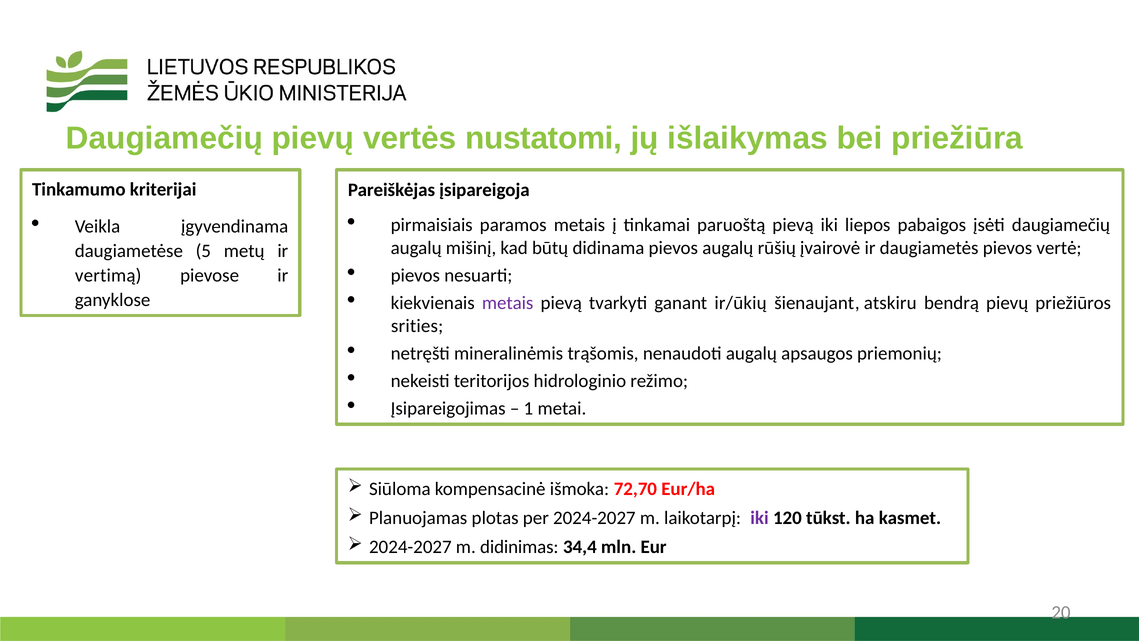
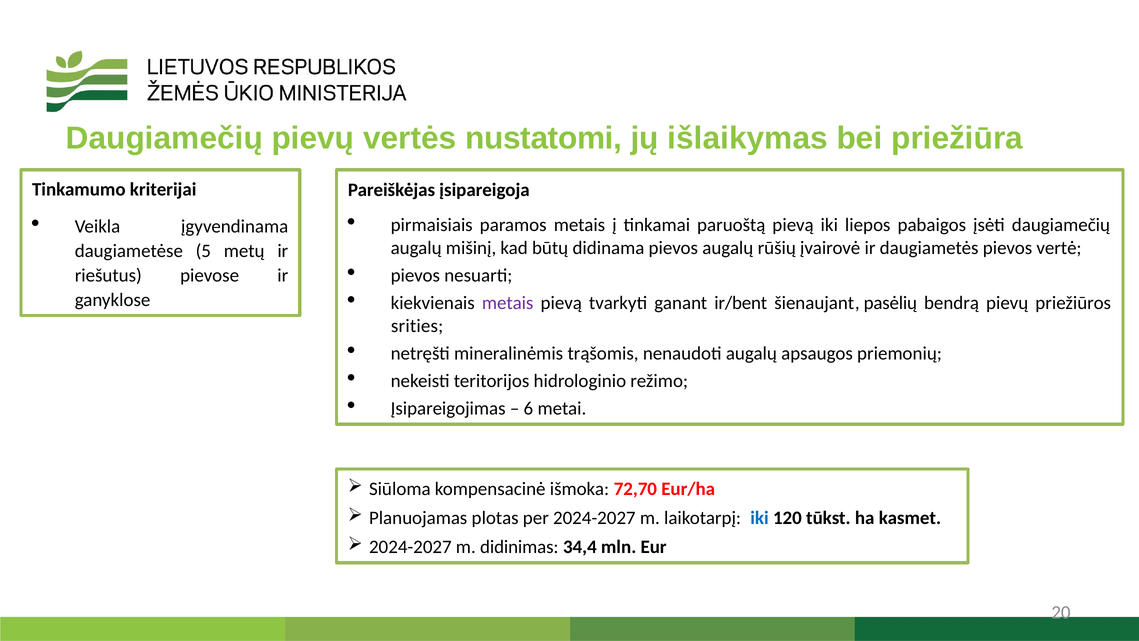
vertimą: vertimą -> riešutus (108, 275)
ir/ūkių: ir/ūkių -> ir/bent (741, 303)
atskiru: atskiru -> pasėlių (890, 303)
1: 1 -> 6 (528, 408)
iki colour: purple -> blue (759, 518)
